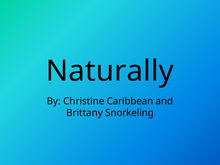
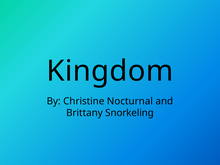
Naturally: Naturally -> Kingdom (110, 71)
Caribbean: Caribbean -> Nocturnal (130, 101)
